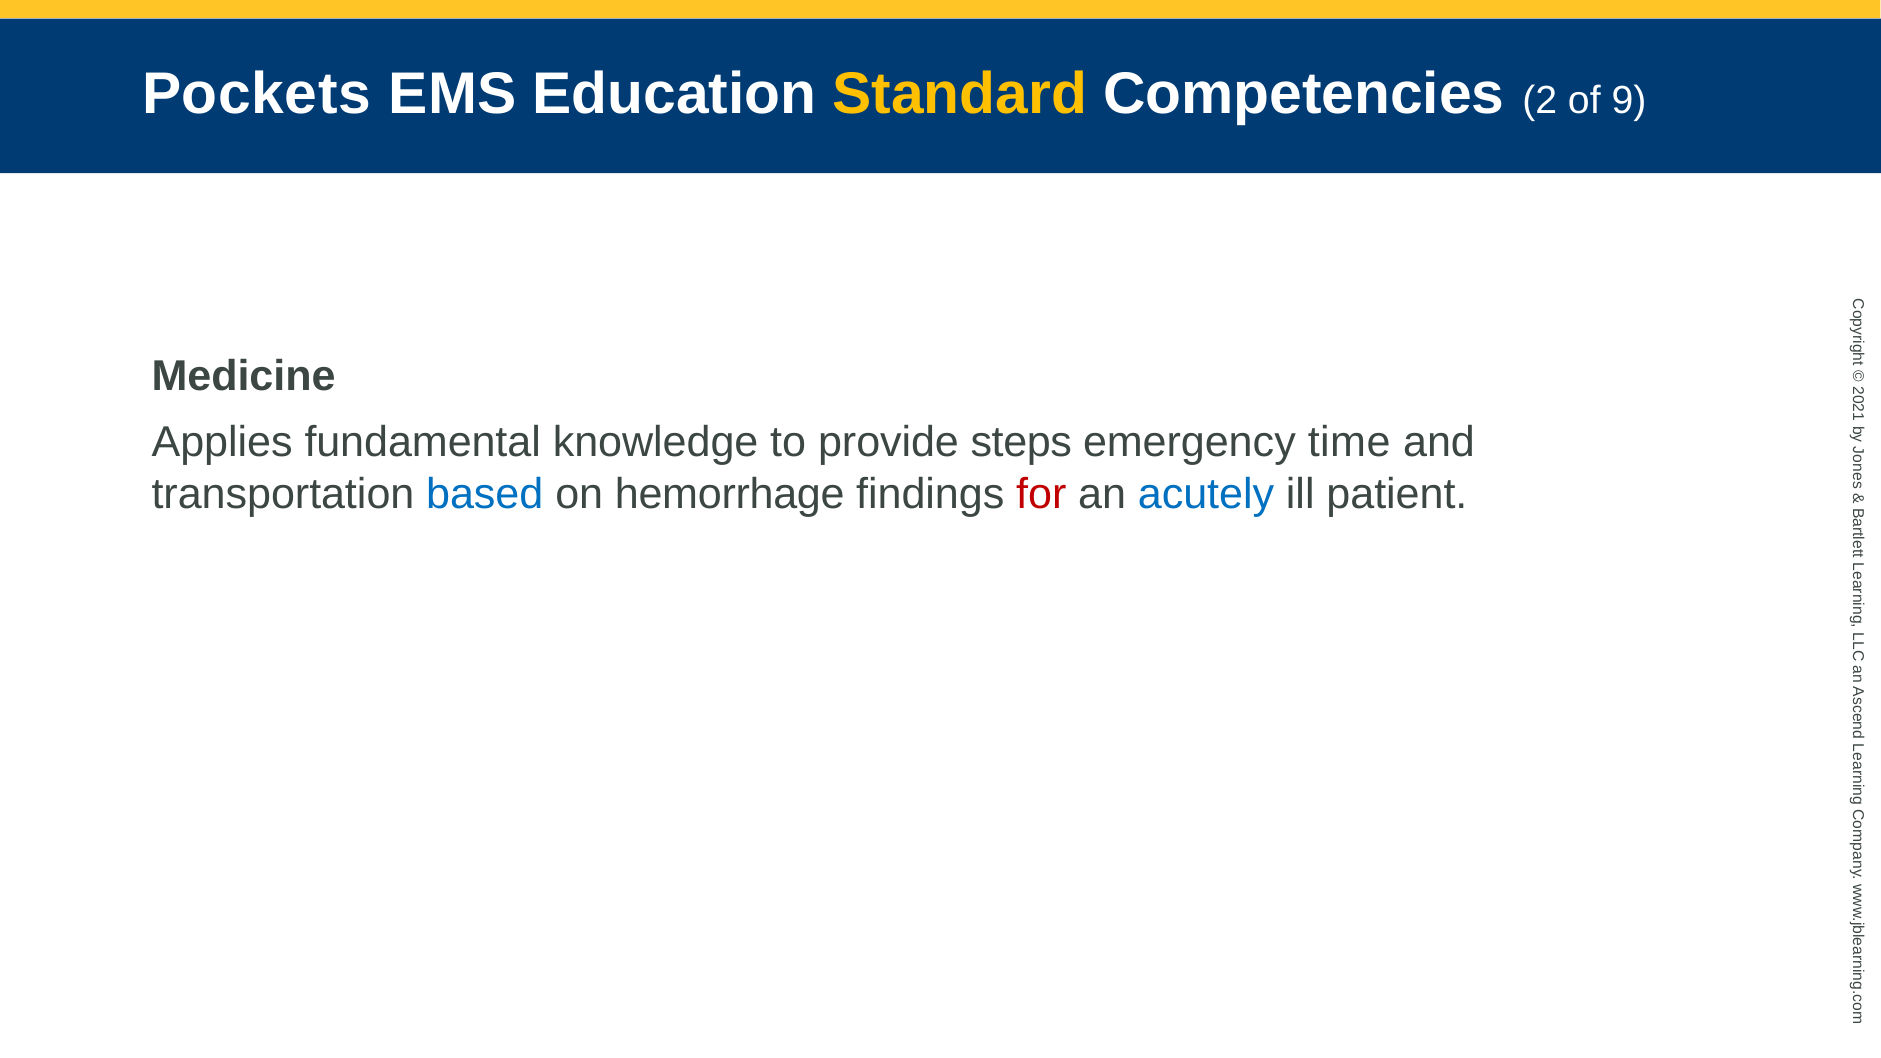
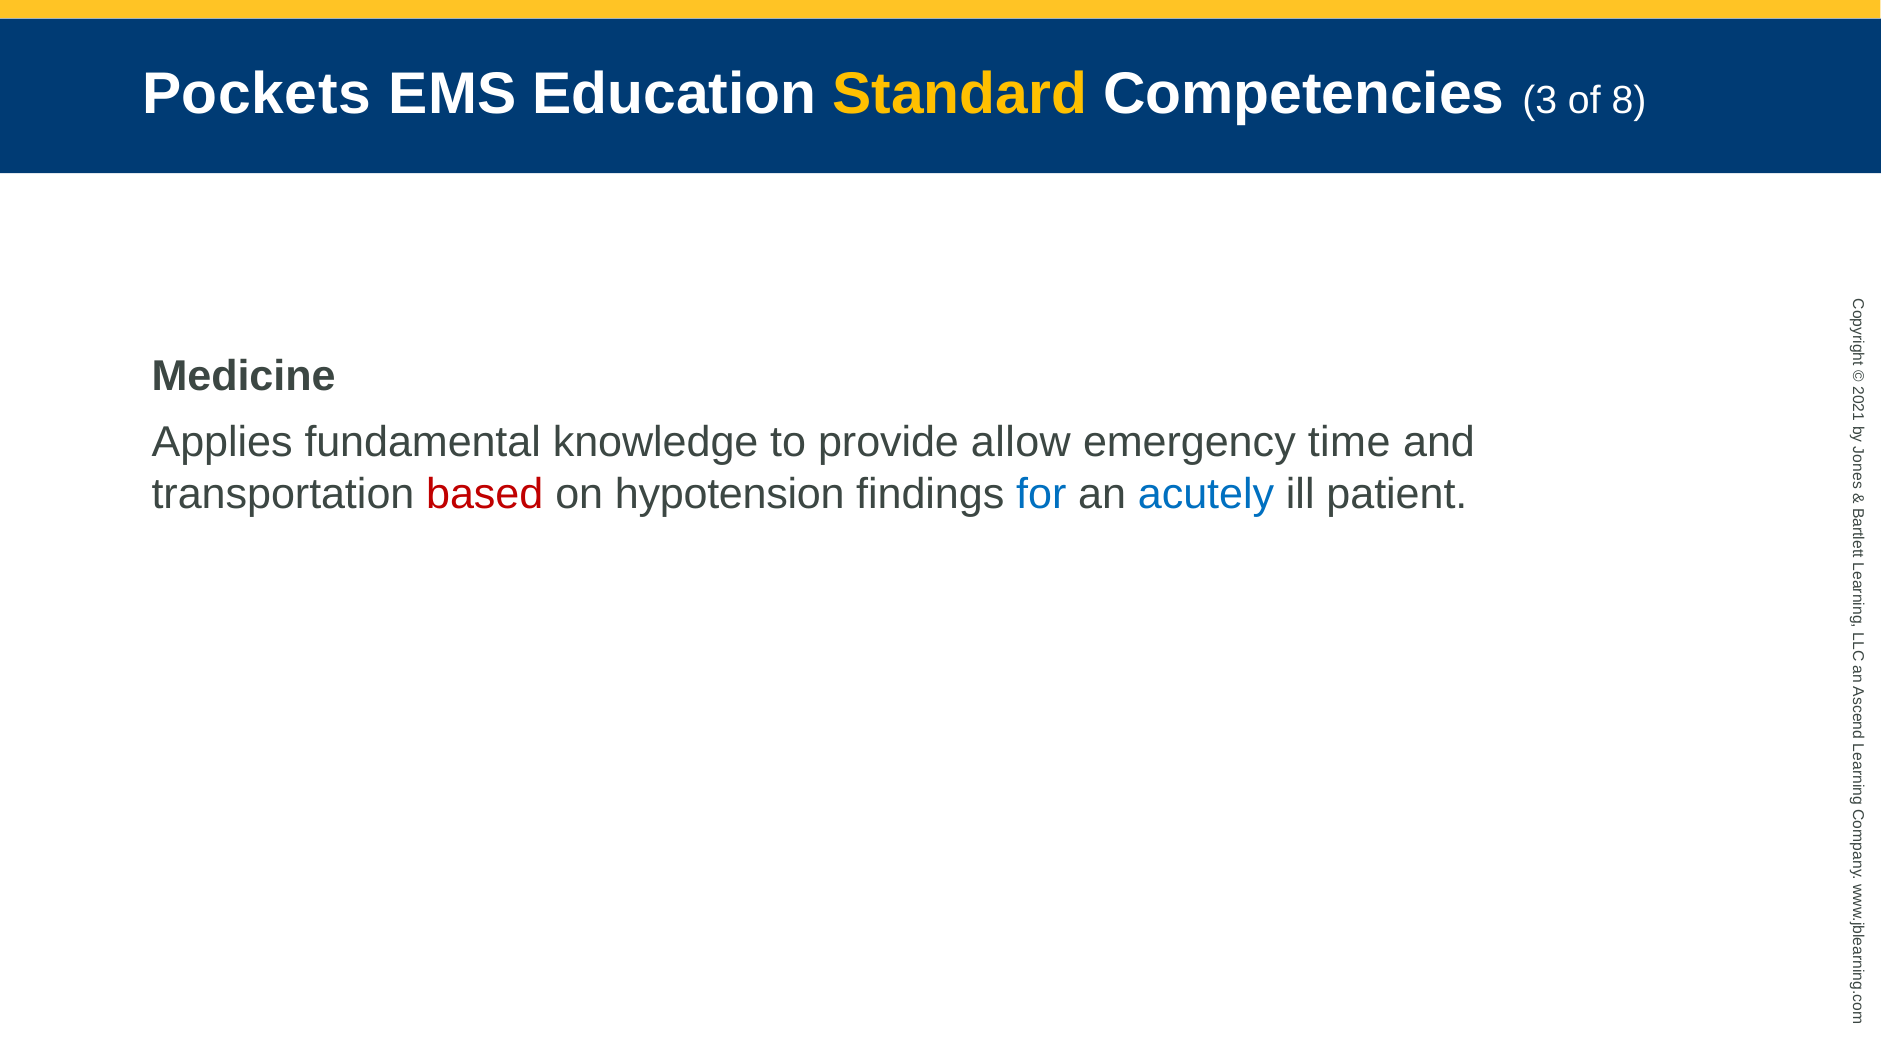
Competencies 2: 2 -> 3 (1540, 101)
9: 9 -> 8 (1629, 101)
steps: steps -> allow (1021, 443)
based colour: blue -> red (485, 494)
hemorrhage: hemorrhage -> hypotension (730, 494)
for colour: red -> blue (1041, 494)
